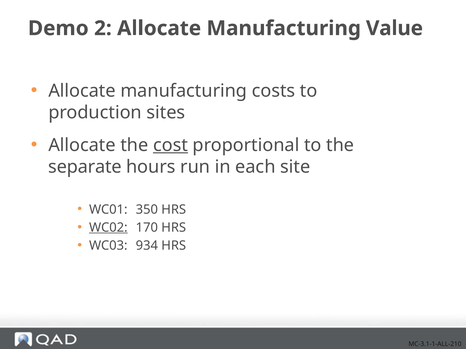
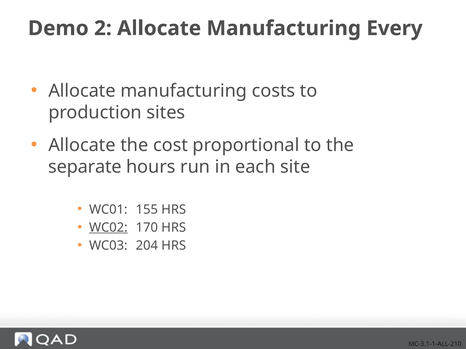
Value: Value -> Every (394, 28)
cost underline: present -> none (170, 145)
350: 350 -> 155 (147, 210)
934: 934 -> 204 (147, 246)
